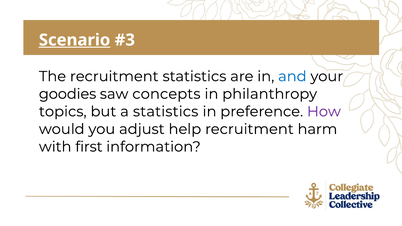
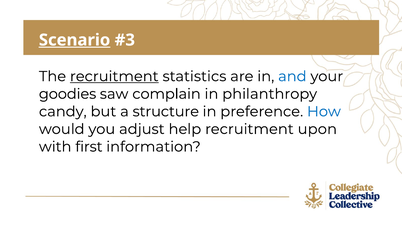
recruitment underline: none -> present (114, 76)
concepts: concepts -> complain (167, 94)
topics: topics -> candy (63, 112)
a statistics: statistics -> structure (166, 112)
How colour: purple -> blue (324, 112)
harm: harm -> upon (317, 129)
